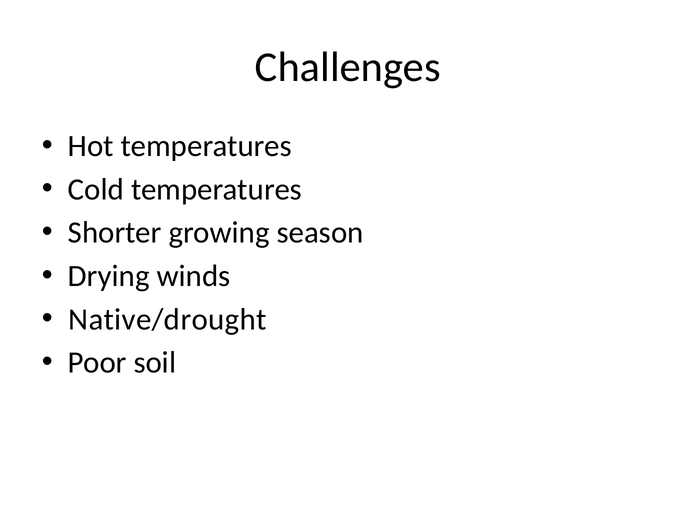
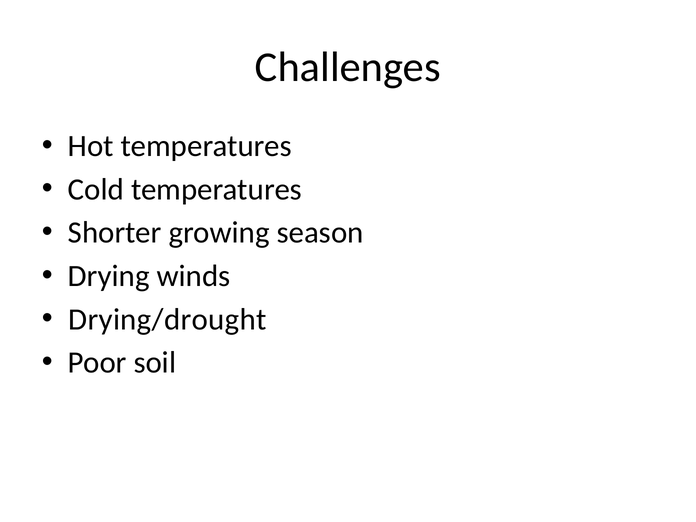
Native/drought: Native/drought -> Drying/drought (167, 319)
